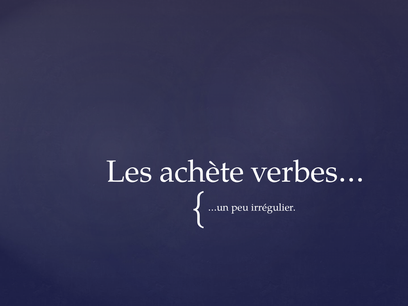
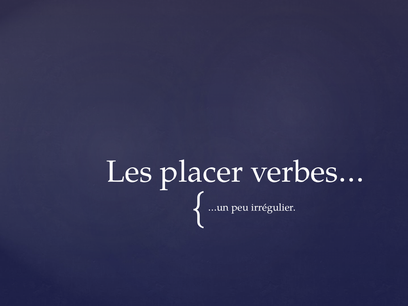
achète: achète -> placer (202, 172)
